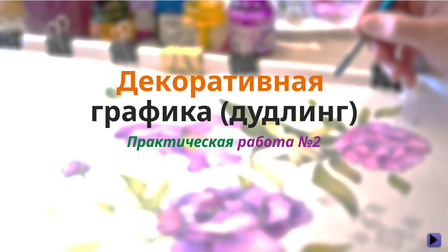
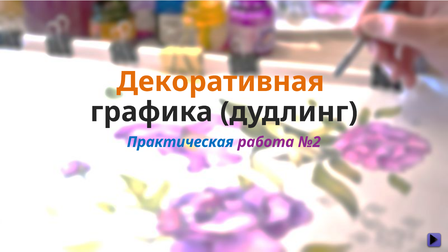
Практическая colour: green -> blue (180, 142)
